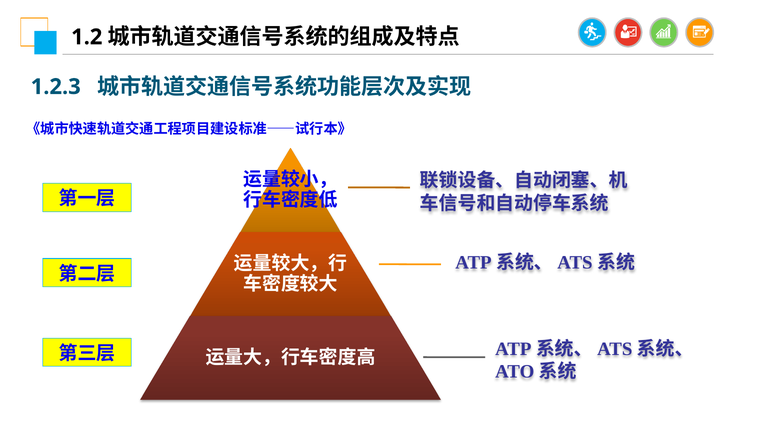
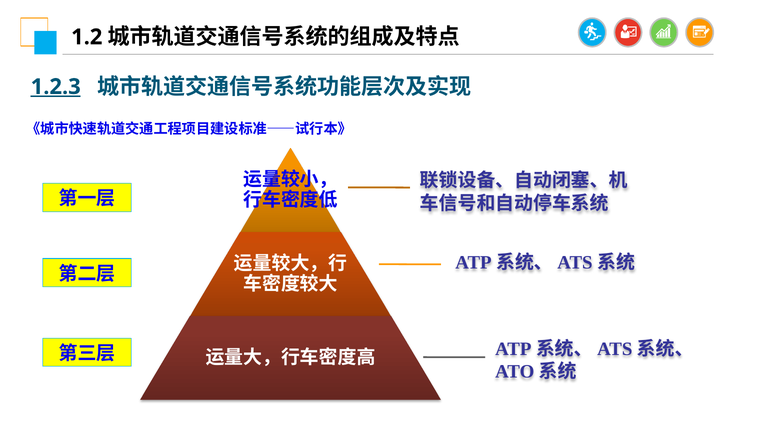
1.2.3 underline: none -> present (56, 87)
